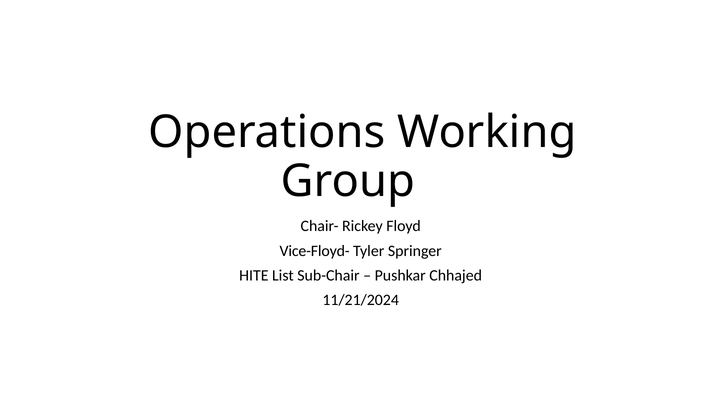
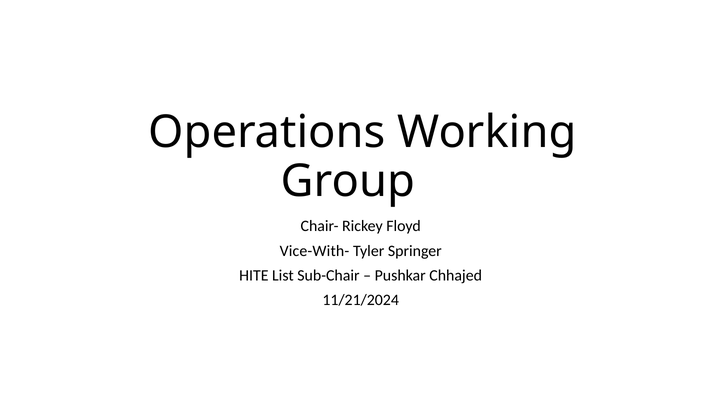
Vice-Floyd-: Vice-Floyd- -> Vice-With- (314, 251)
